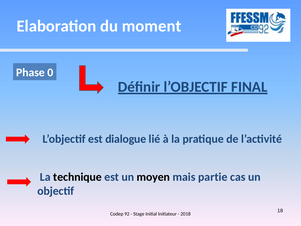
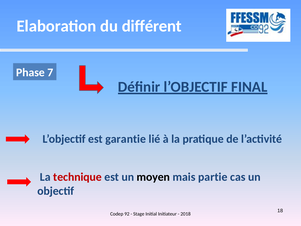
moment: moment -> différent (152, 26)
0: 0 -> 7 (50, 72)
dialogue: dialogue -> garantie (126, 139)
technique colour: black -> red (78, 177)
